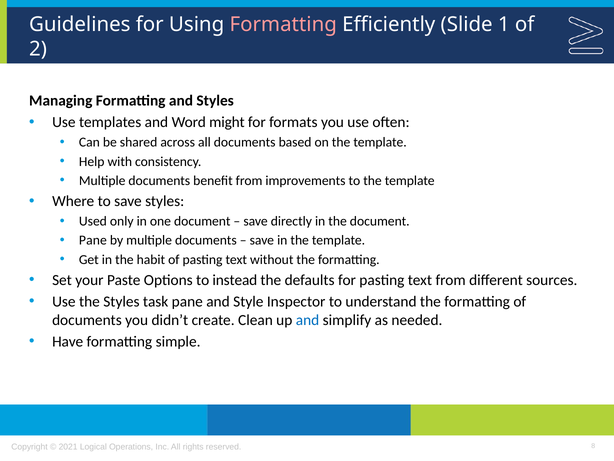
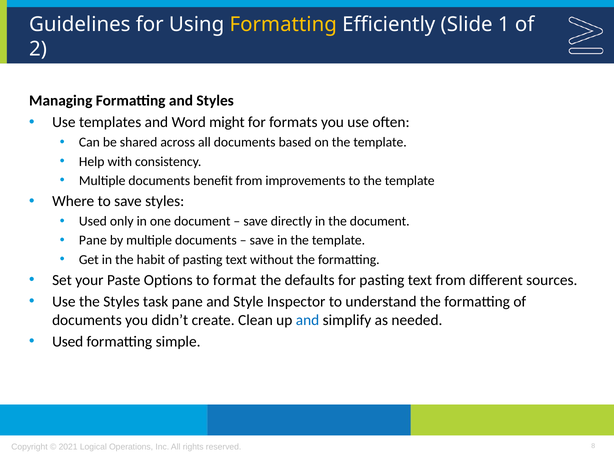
Formatting colour: pink -> yellow (283, 24)
instead: instead -> format (235, 280)
Have: Have -> Used (68, 341)
